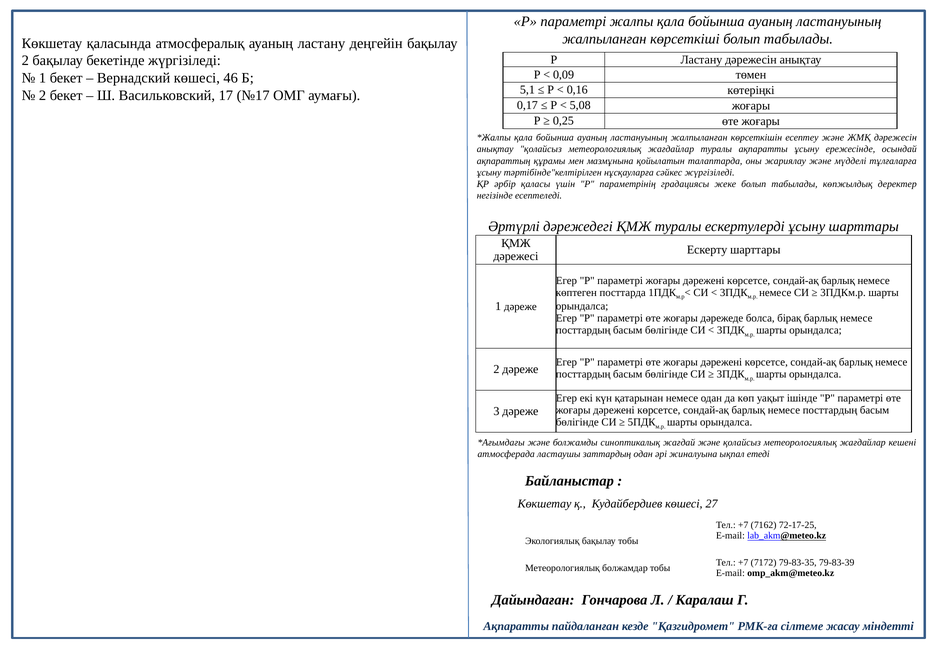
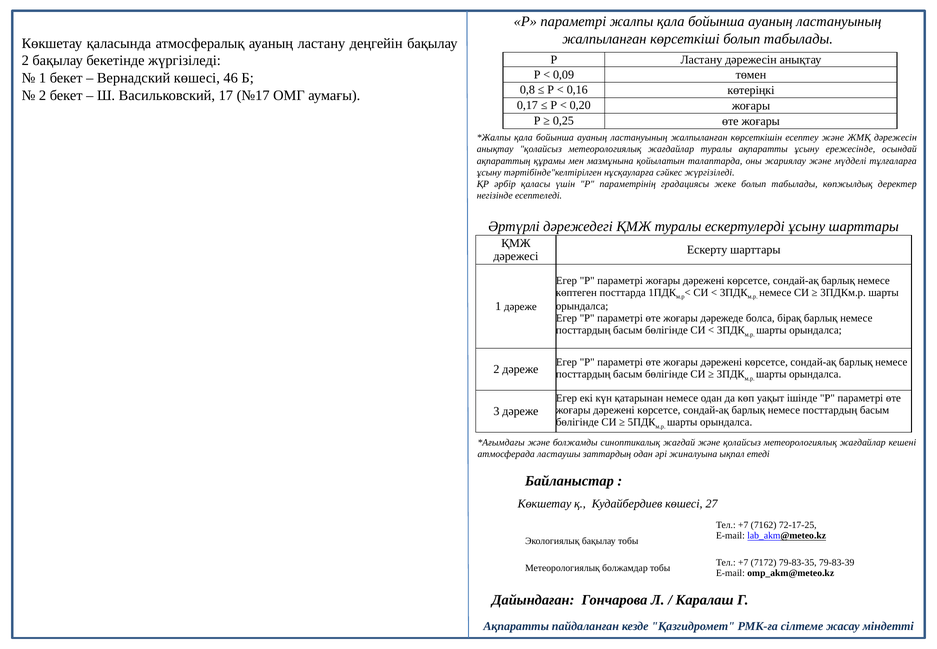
5,1: 5,1 -> 0,8 (527, 90)
5,08: 5,08 -> 0,20 (580, 105)
